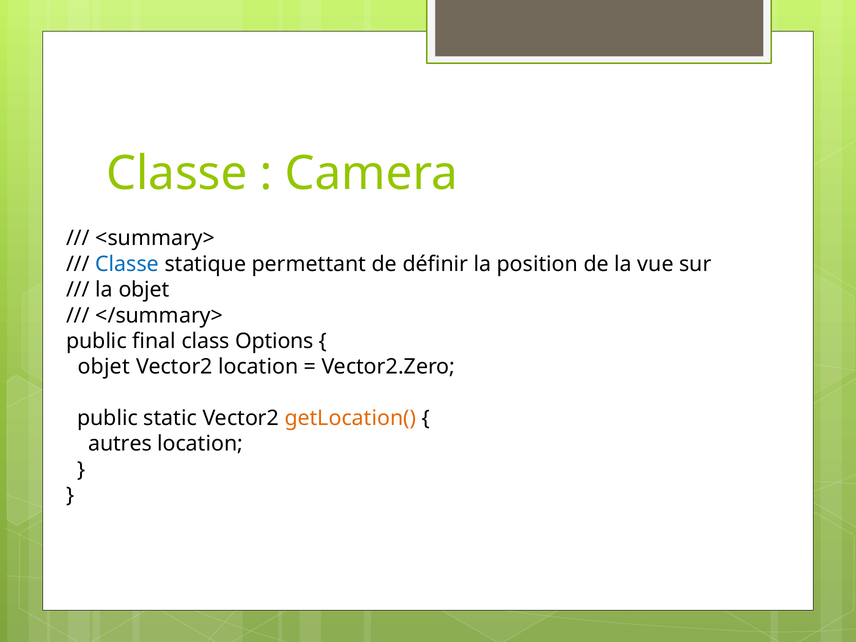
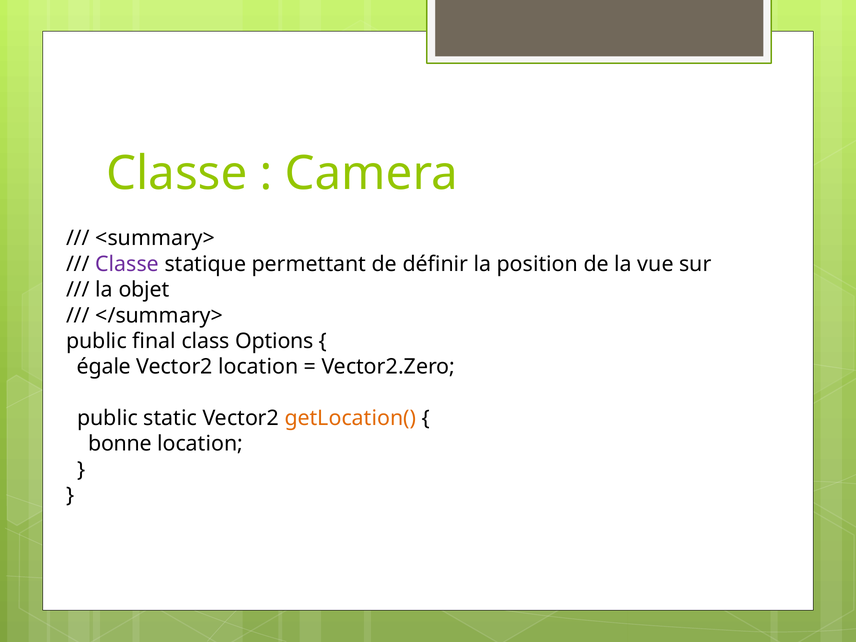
Classe colour: blue -> purple (127, 264)
objet: objet -> égale (104, 367)
autres: autres -> bonne (120, 444)
